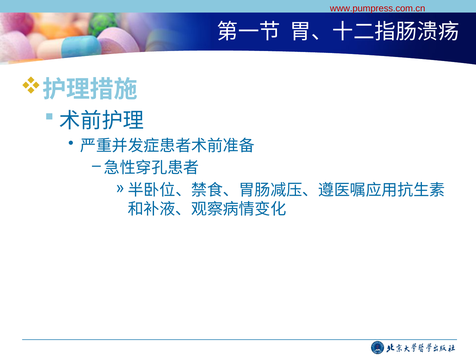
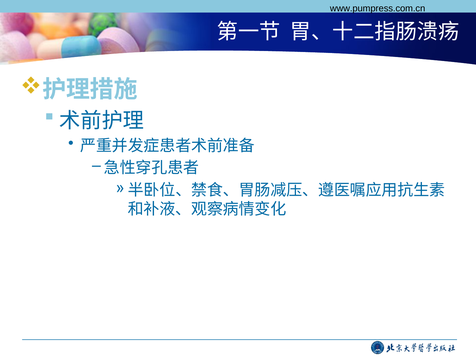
www.pumpress.com.cn colour: red -> black (378, 9)
